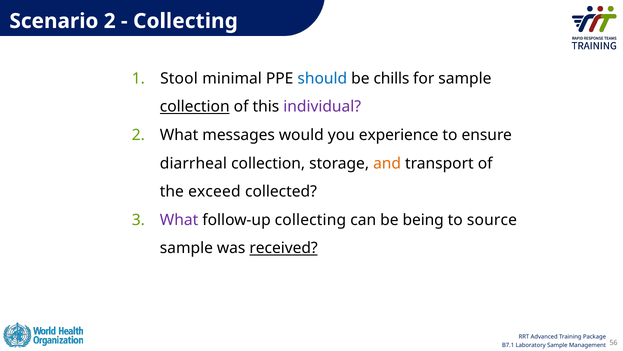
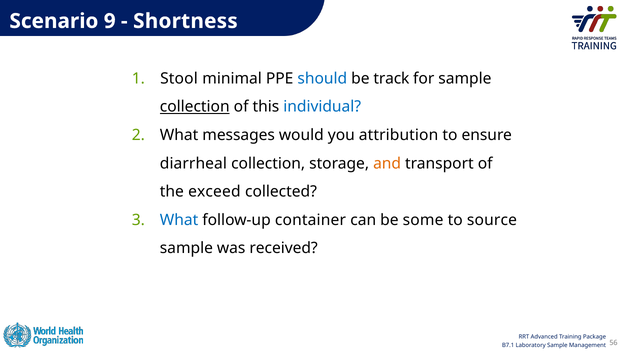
Scenario 2: 2 -> 9 (110, 21)
Collecting: Collecting -> Shortness (185, 21)
chills: chills -> track (391, 78)
individual colour: purple -> blue (322, 106)
experience: experience -> attribution (399, 135)
What colour: purple -> blue (179, 220)
follow-up collecting: collecting -> container (310, 220)
being: being -> some (423, 220)
received underline: present -> none (284, 248)
